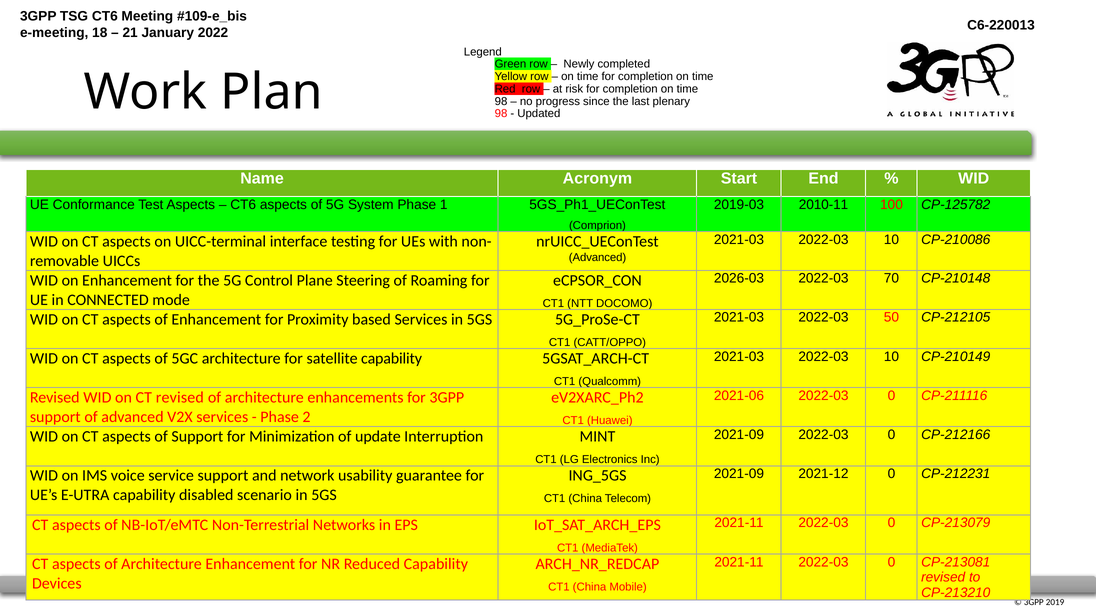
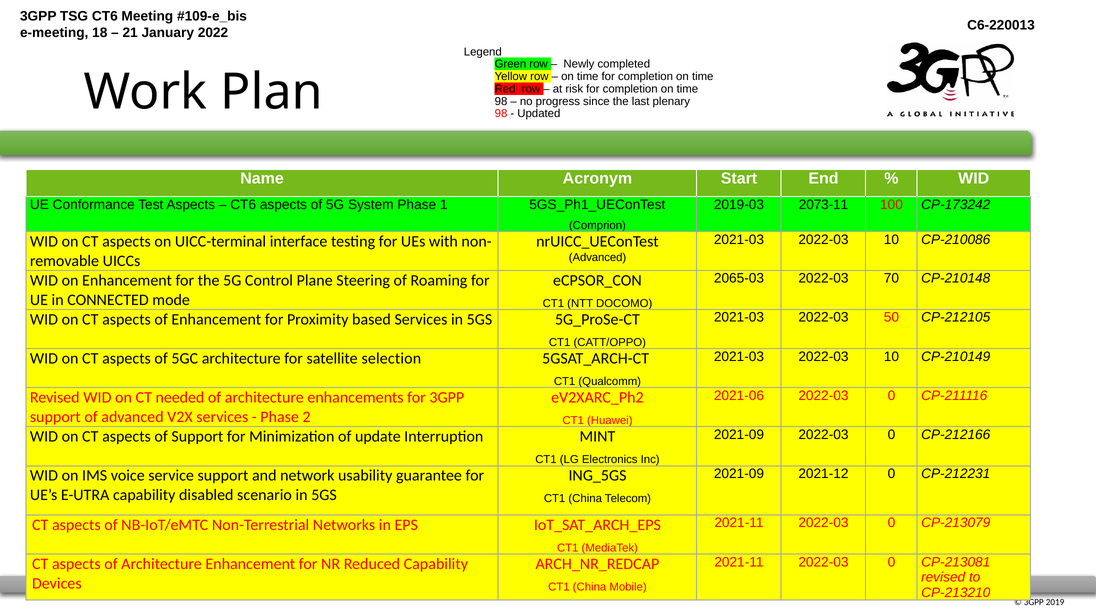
2010-11: 2010-11 -> 2073-11 (824, 205)
CP-125782: CP-125782 -> CP-173242 (956, 205)
2026-03: 2026-03 -> 2065-03 (739, 279)
satellite capability: capability -> selection (391, 359)
CT revised: revised -> needed (180, 398)
